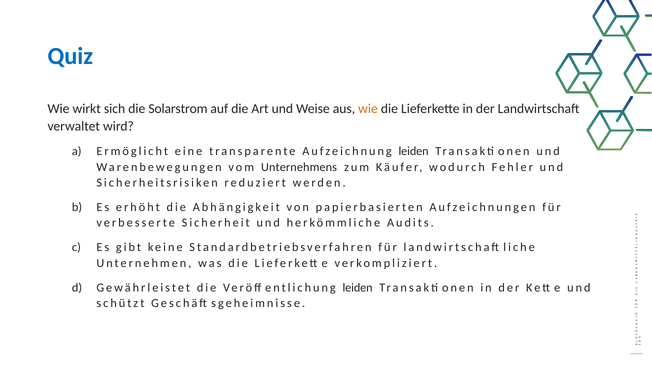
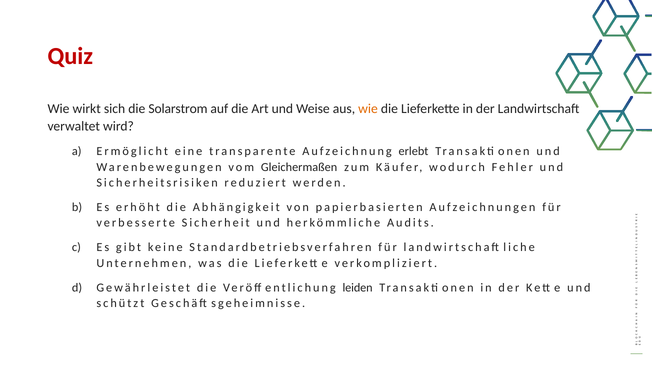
Quiz colour: blue -> red (70, 56)
Aufzeichnung leiden: leiden -> erlebt (413, 151)
Unternehmens: Unternehmens -> Gleichermaßen (299, 167)
